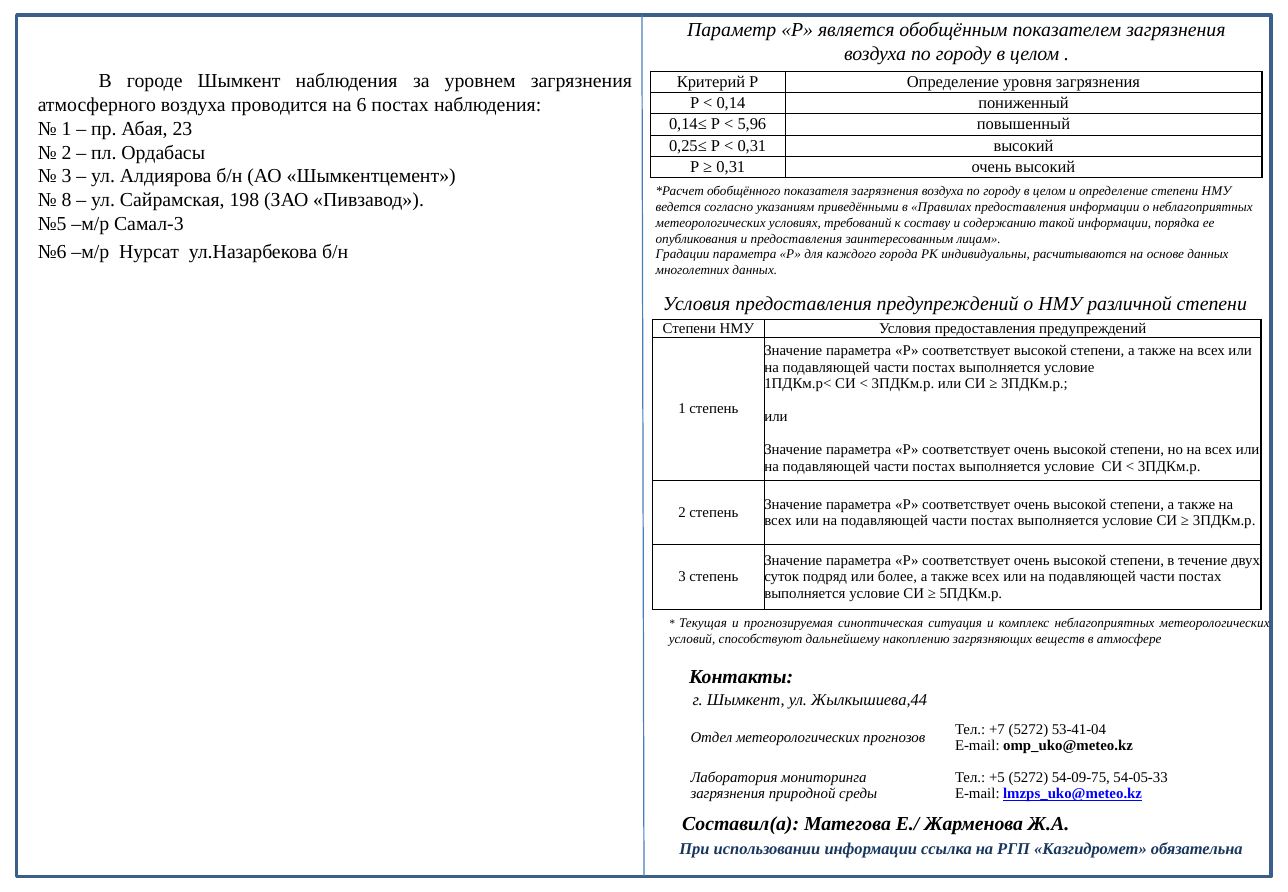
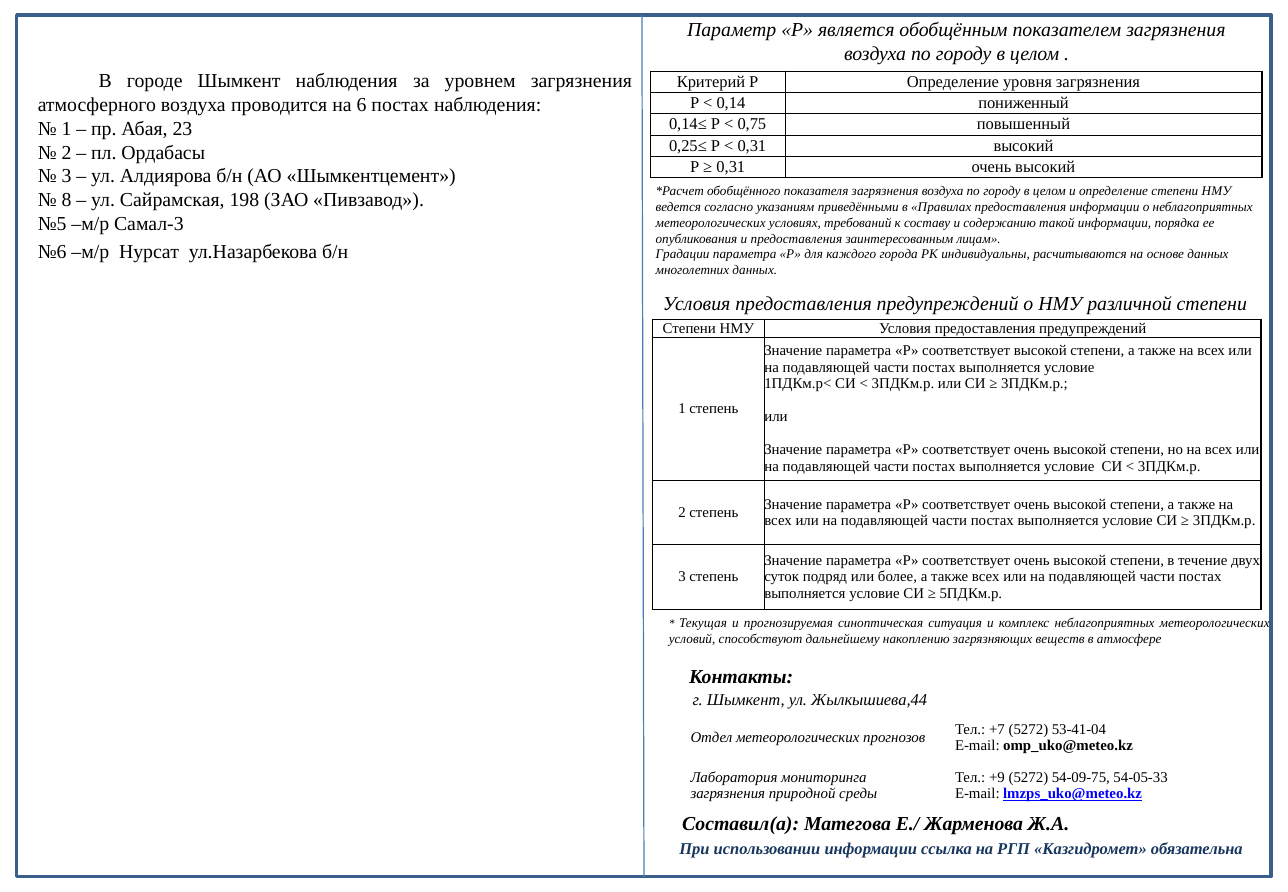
5,96: 5,96 -> 0,75 (752, 124)
+5: +5 -> +9 (997, 777)
